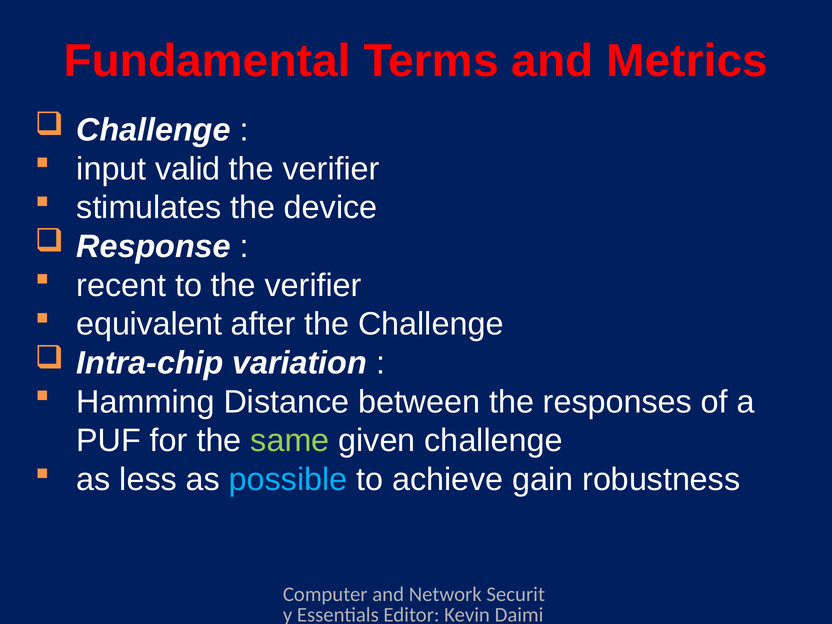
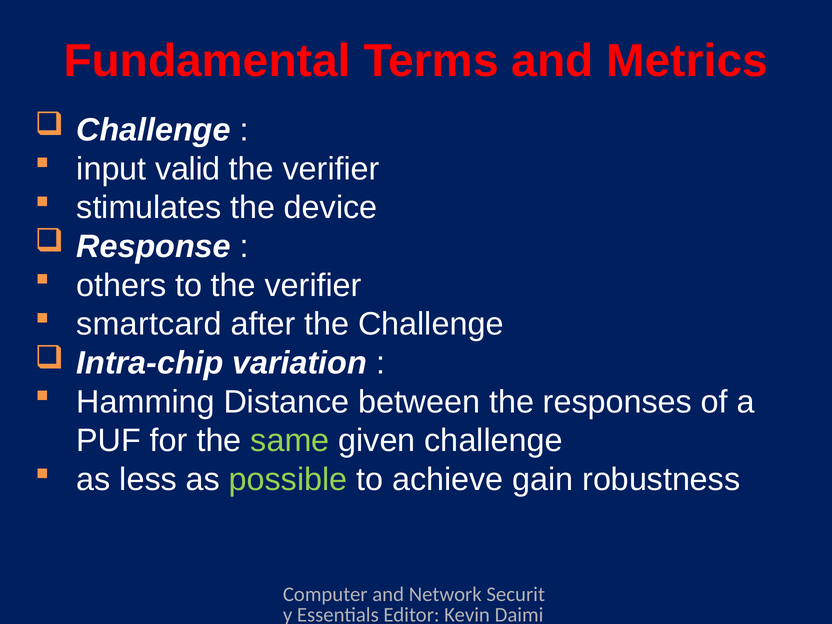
recent: recent -> others (121, 285)
equivalent: equivalent -> smartcard (149, 324)
possible colour: light blue -> light green (288, 480)
